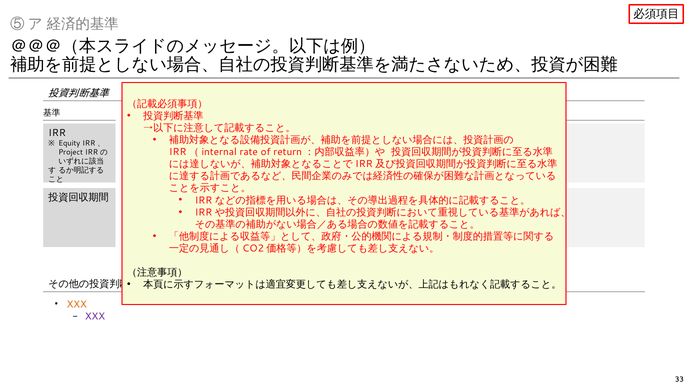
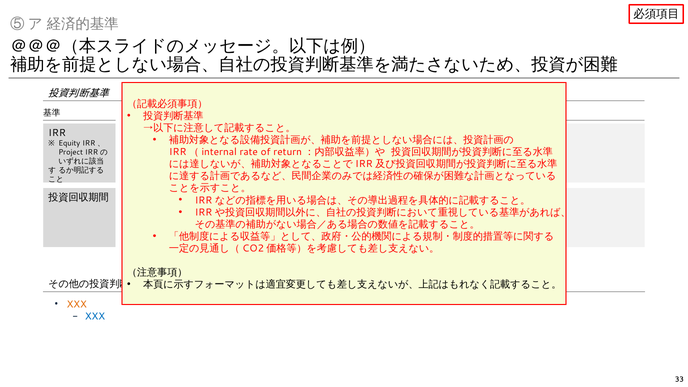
XXX colour: purple -> blue (95, 316)
